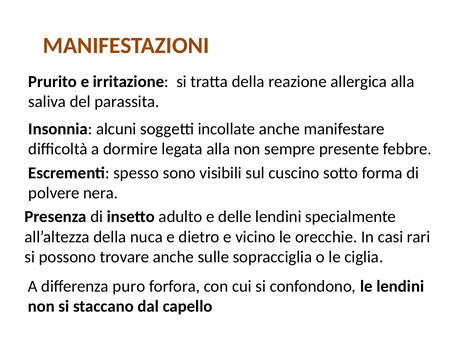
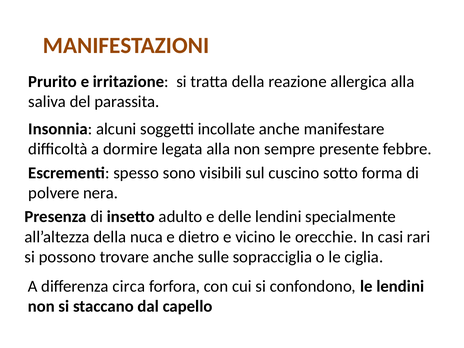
puro: puro -> circa (129, 286)
